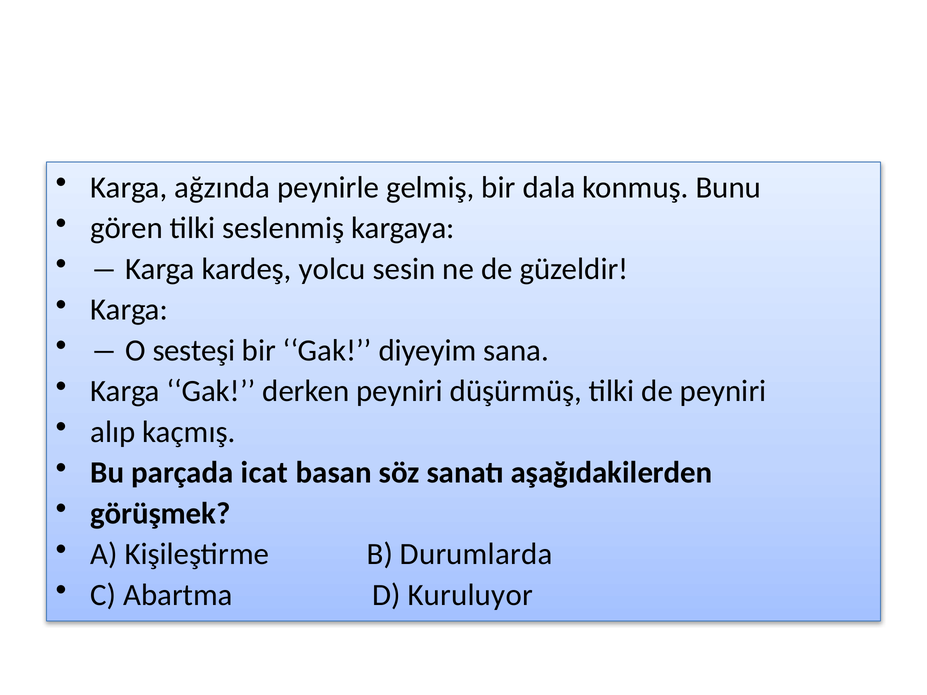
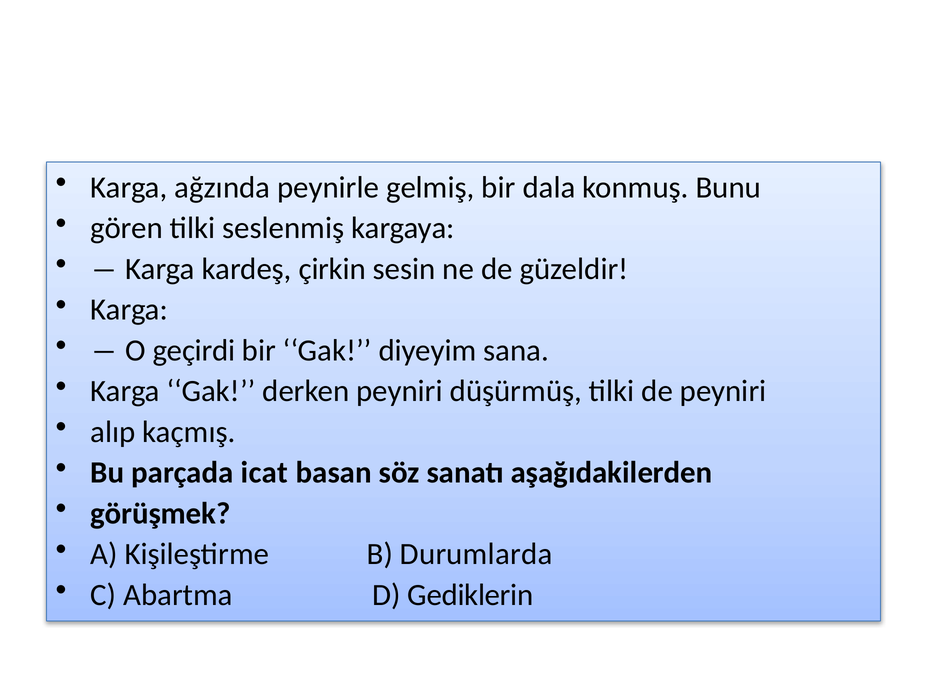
yolcu: yolcu -> çirkin (332, 269)
sesteşi: sesteşi -> geçirdi (194, 351)
Kuruluyor: Kuruluyor -> Gediklerin (470, 595)
